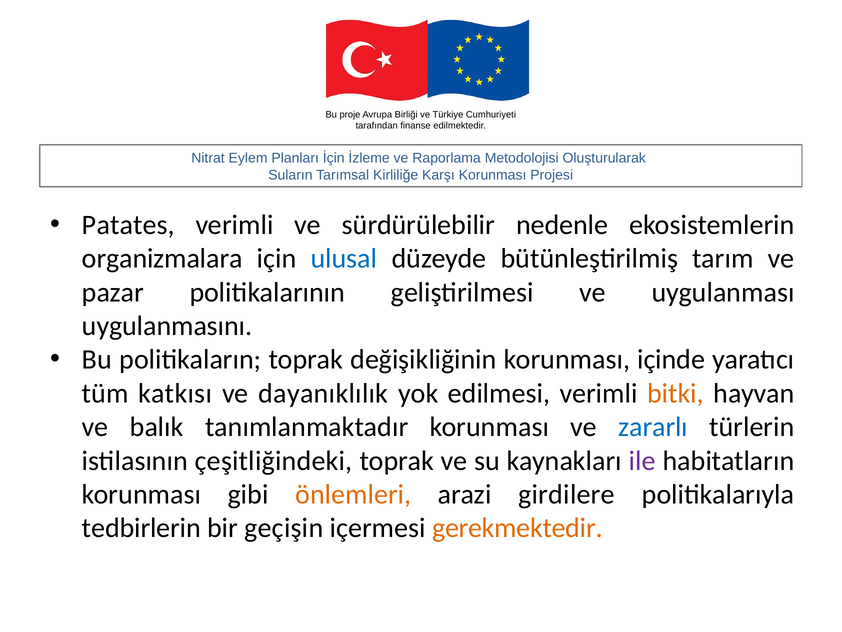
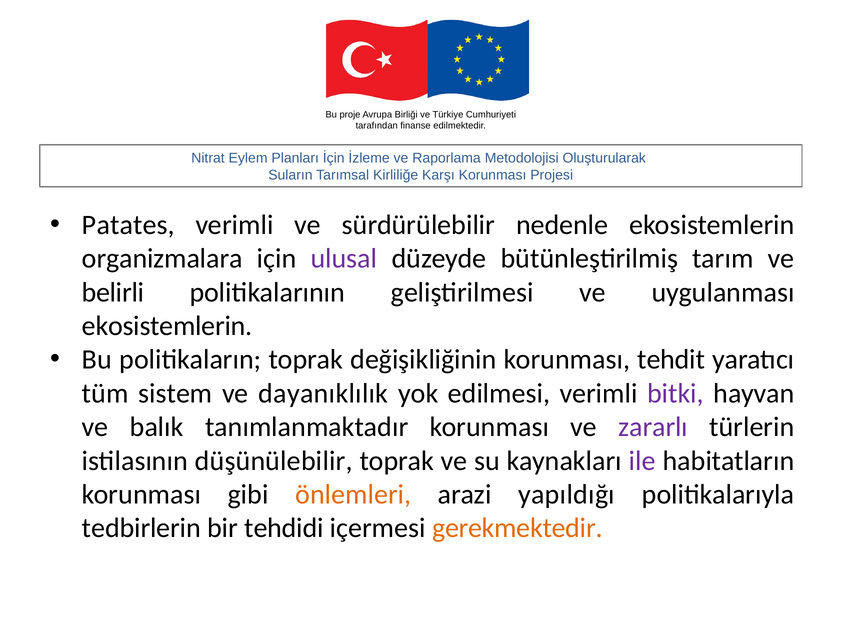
ulusal colour: blue -> purple (344, 258)
pazar: pazar -> belirli (113, 292)
uygulanmasını: uygulanmasını -> ekosistemlerin (167, 326)
içinde: içinde -> tehdit (671, 359)
katkısı: katkısı -> sistem (175, 393)
bitki colour: orange -> purple (676, 393)
zararlı colour: blue -> purple (653, 427)
çeşitliğindeki: çeşitliğindeki -> düşünülebilir (274, 460)
girdilere: girdilere -> yapıldığı (567, 494)
geçişin: geçişin -> tehdidi (284, 528)
